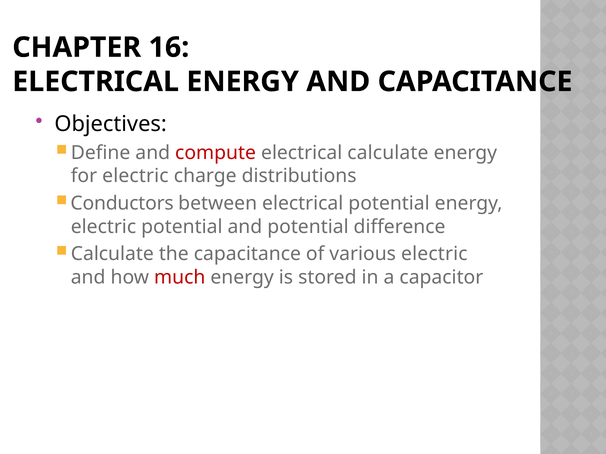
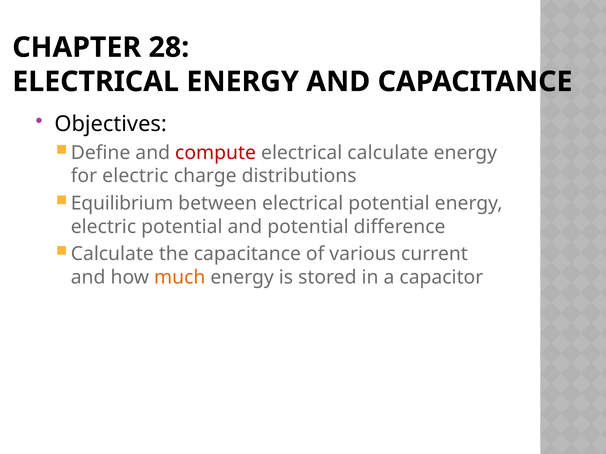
16: 16 -> 28 (169, 47)
Conductors: Conductors -> Equilibrium (122, 204)
various electric: electric -> current (434, 254)
much colour: red -> orange (180, 278)
